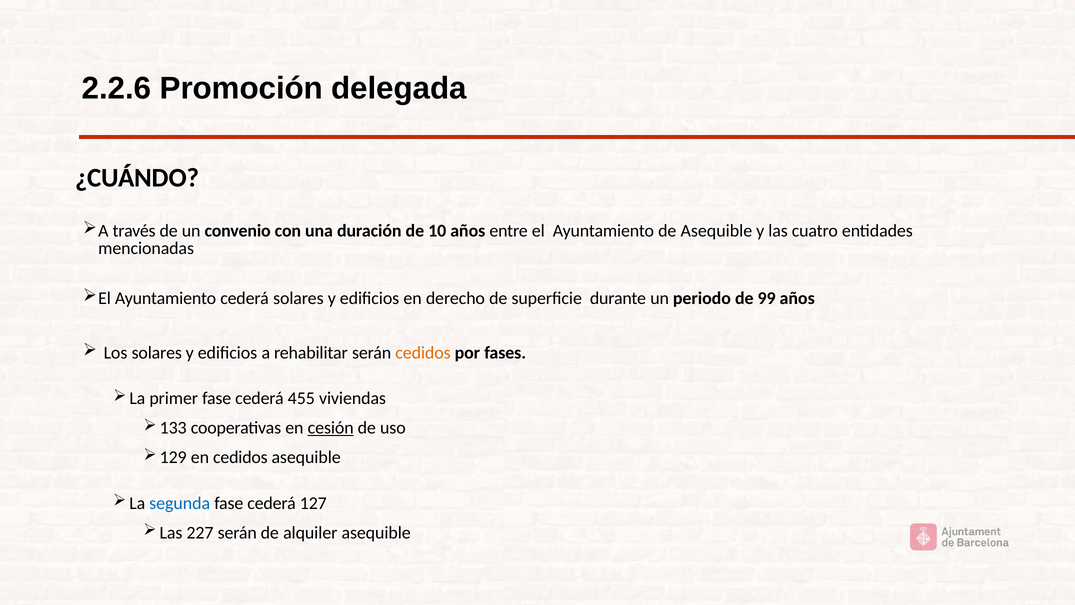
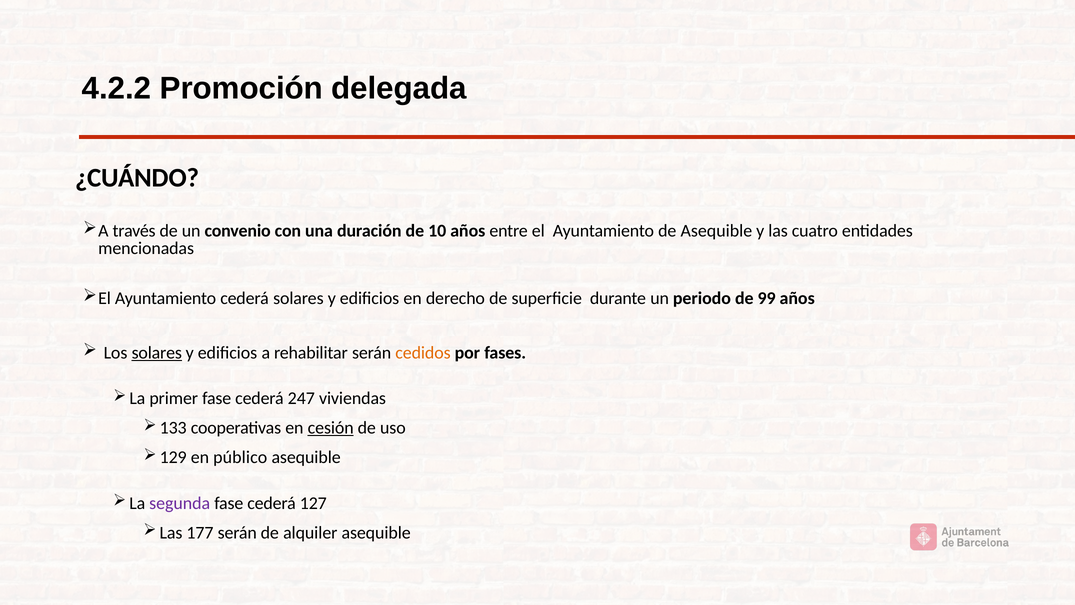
2.2.6: 2.2.6 -> 4.2.2 (117, 89)
solares underline: none -> present (157, 353)
455: 455 -> 247 (301, 398)
en cedidos: cedidos -> público (240, 457)
segunda colour: blue -> purple (180, 503)
227: 227 -> 177 (200, 533)
